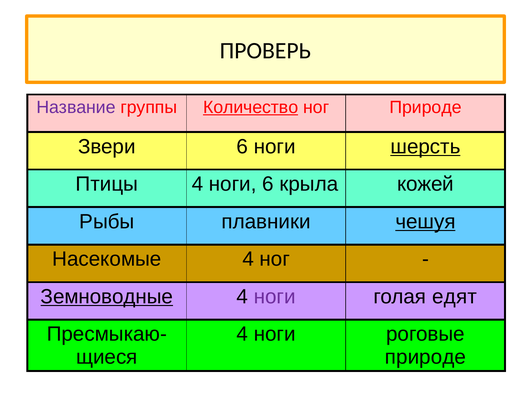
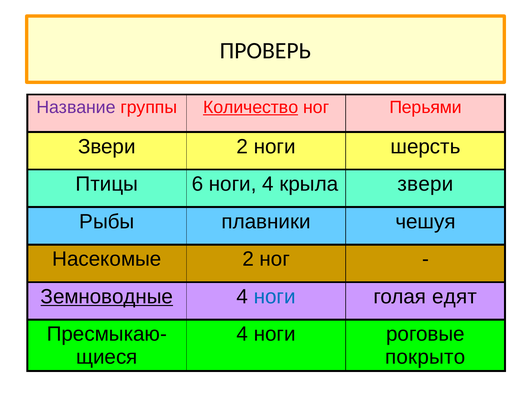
ног Природе: Природе -> Перьями (426, 107)
Звери 6: 6 -> 2 (242, 147)
шерсть underline: present -> none (425, 147)
Птицы 4: 4 -> 6 (198, 184)
ноги 6: 6 -> 4 (268, 184)
крыла кожей: кожей -> звери (425, 184)
чешуя underline: present -> none (426, 222)
Насекомые 4: 4 -> 2 (248, 259)
ноги colour: purple -> blue (275, 297)
природе: природе -> покрыто (425, 357)
